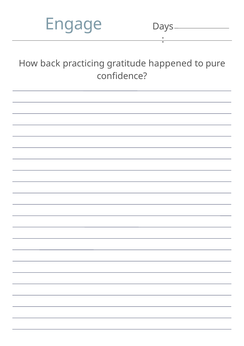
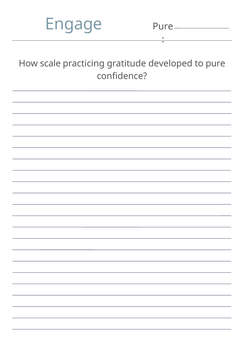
Days: Days -> Pure (163, 26)
back: back -> scale (50, 63)
happened: happened -> developed (170, 63)
